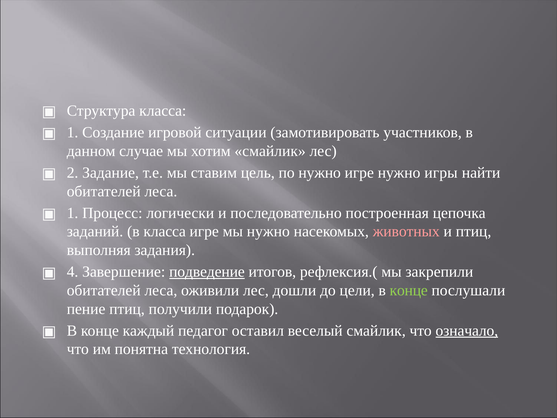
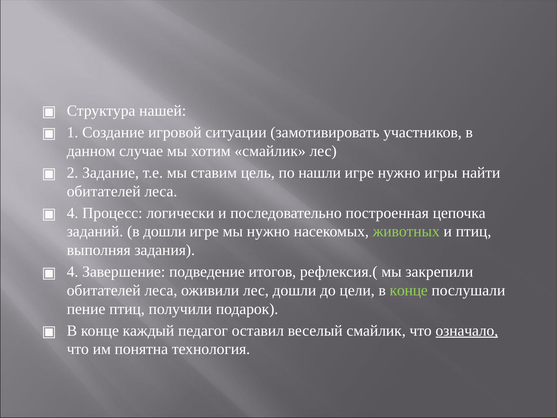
Структура класса: класса -> нашей (163, 111)
по нужно: нужно -> нашли (320, 173)
1: 1 -> 4 (73, 213)
в класса: класса -> дошли (165, 231)
животных colour: pink -> light green (406, 231)
подведение underline: present -> none (207, 272)
